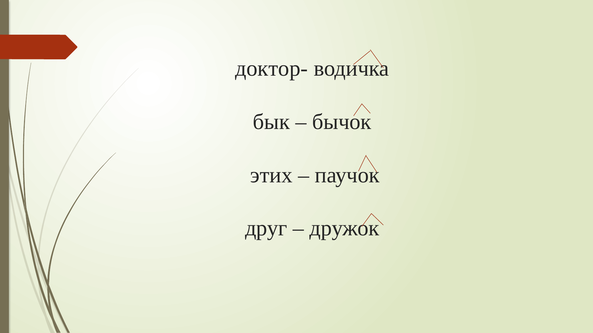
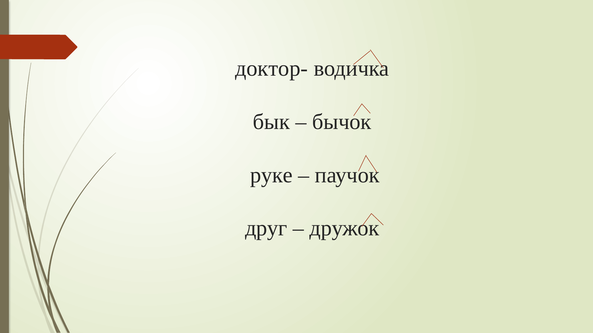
этих: этих -> руке (271, 175)
